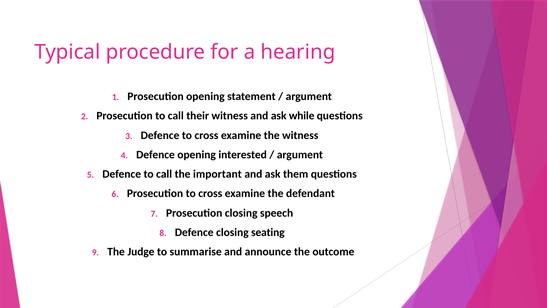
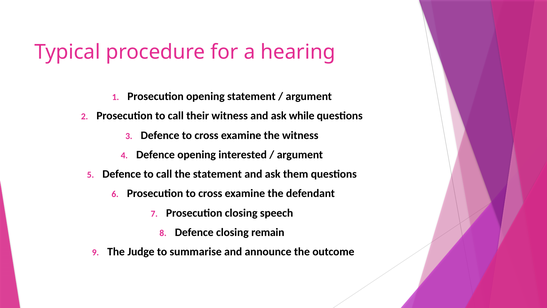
the important: important -> statement (217, 174)
seating: seating -> remain (268, 232)
